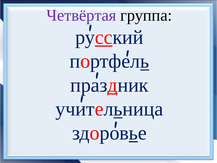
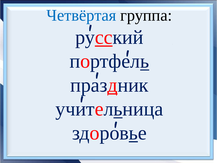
Четвёртая colour: purple -> blue (81, 15)
